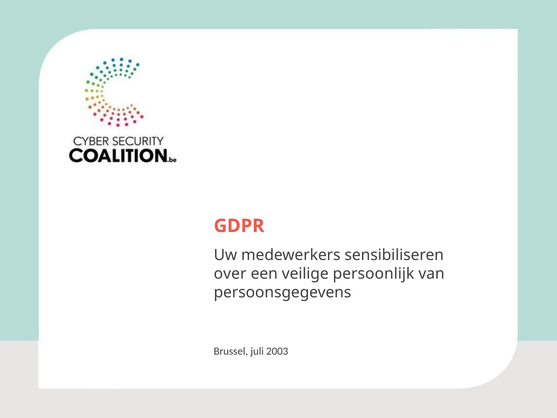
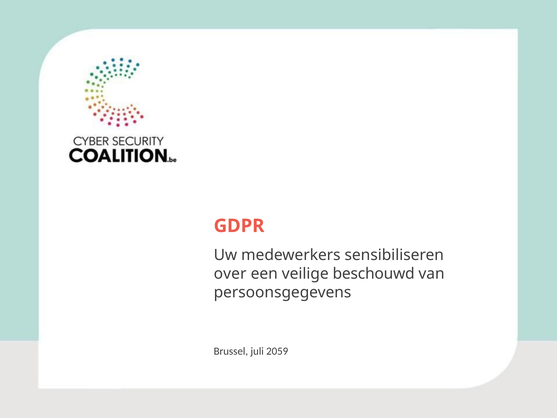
persoonlijk: persoonlijk -> beschouwd (374, 274)
2003: 2003 -> 2059 (277, 351)
